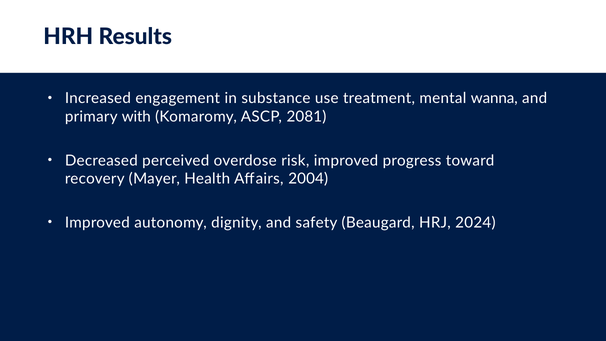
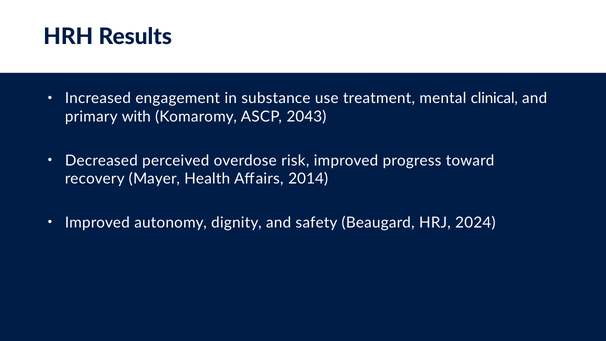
wanna: wanna -> clinical (494, 98)
2081: 2081 -> 2043 (306, 117)
2004: 2004 -> 2014 (308, 179)
